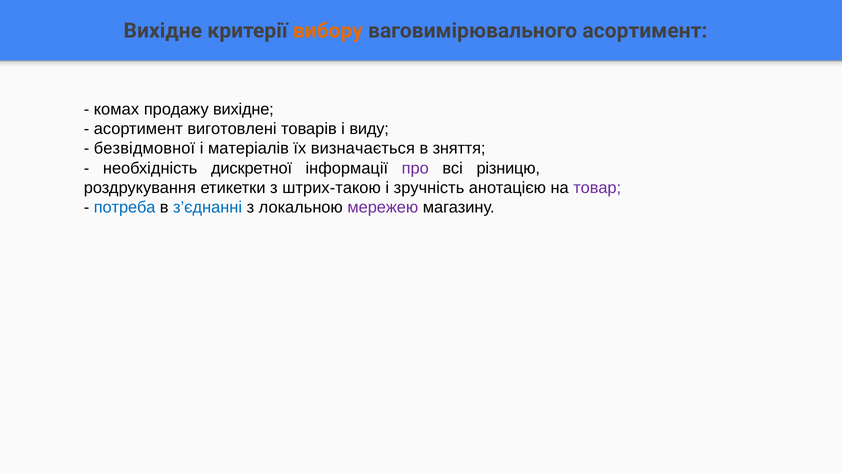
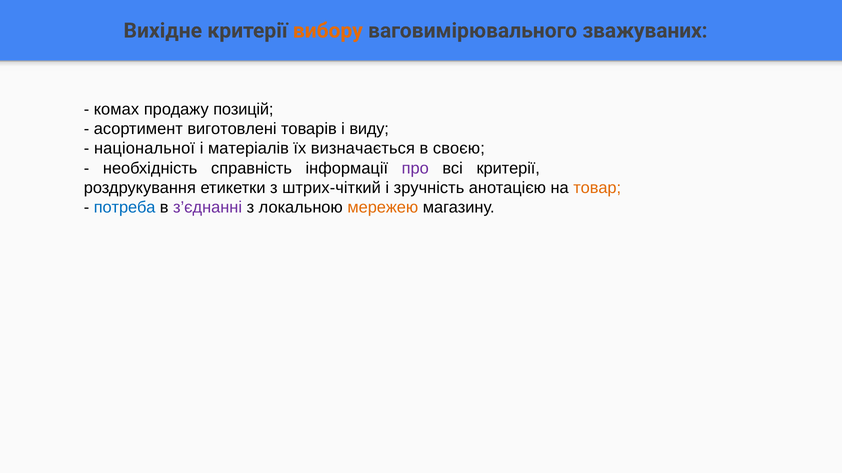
ваговимірювального асортимент: асортимент -> зважуваних (645, 31)
продажу вихідне: вихідне -> позицій (243, 109)
безвідмовної: безвідмовної -> національної (144, 149)
зняття: зняття -> своєю (459, 149)
дискретної: дискретної -> справність (252, 168)
всі різницю: різницю -> критерії (508, 168)
штрих-такою: штрих-такою -> штрих-чіткий (332, 188)
товар colour: purple -> orange (597, 188)
з’єднанні colour: blue -> purple (208, 208)
мережею colour: purple -> orange (383, 208)
